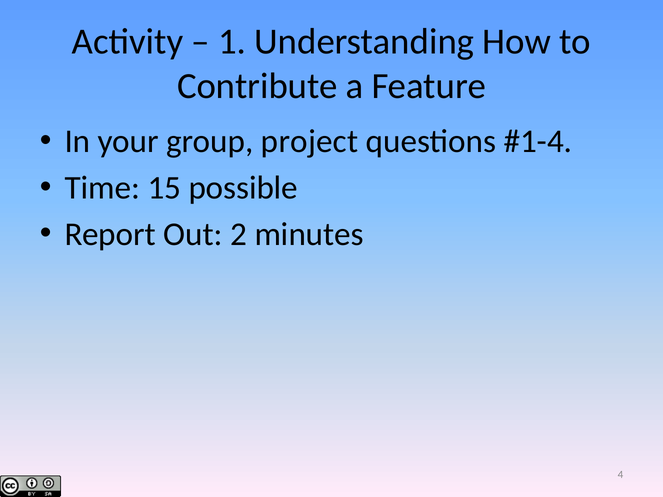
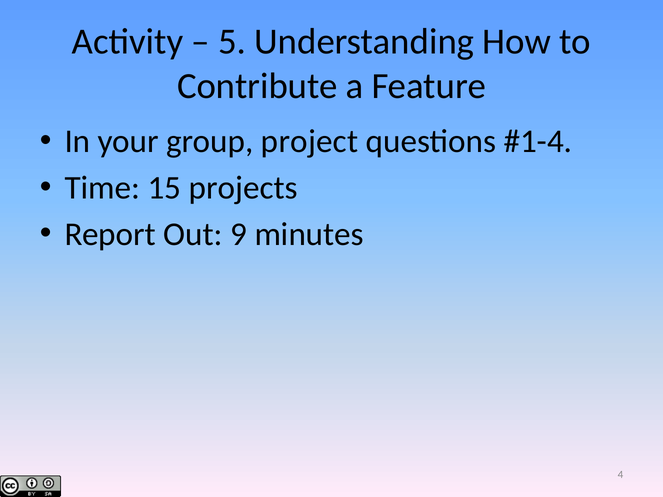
1: 1 -> 5 (232, 42)
possible: possible -> projects (243, 188)
2: 2 -> 9 (239, 234)
